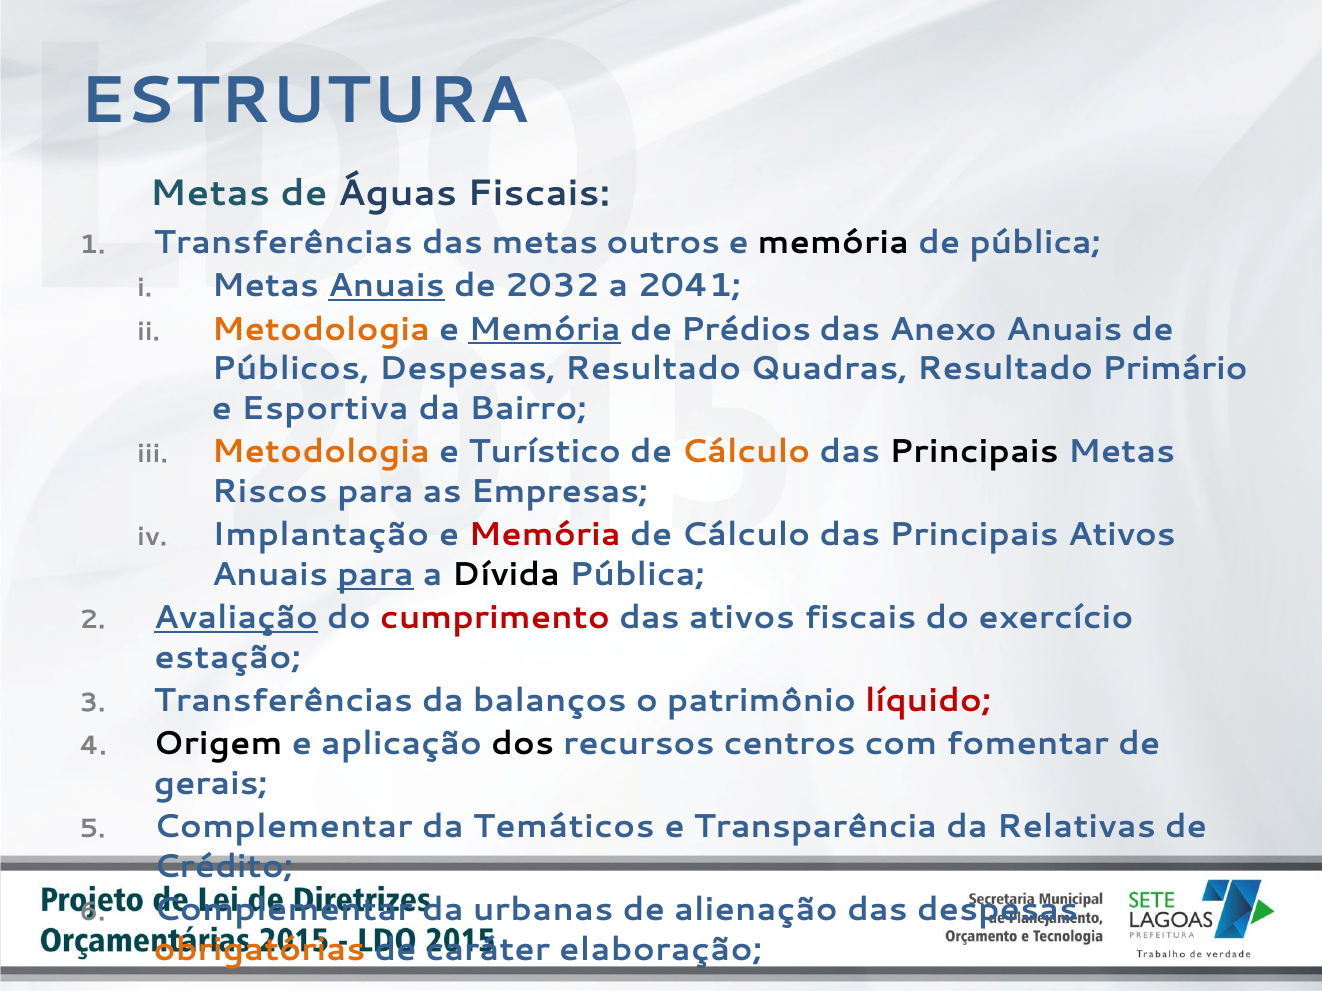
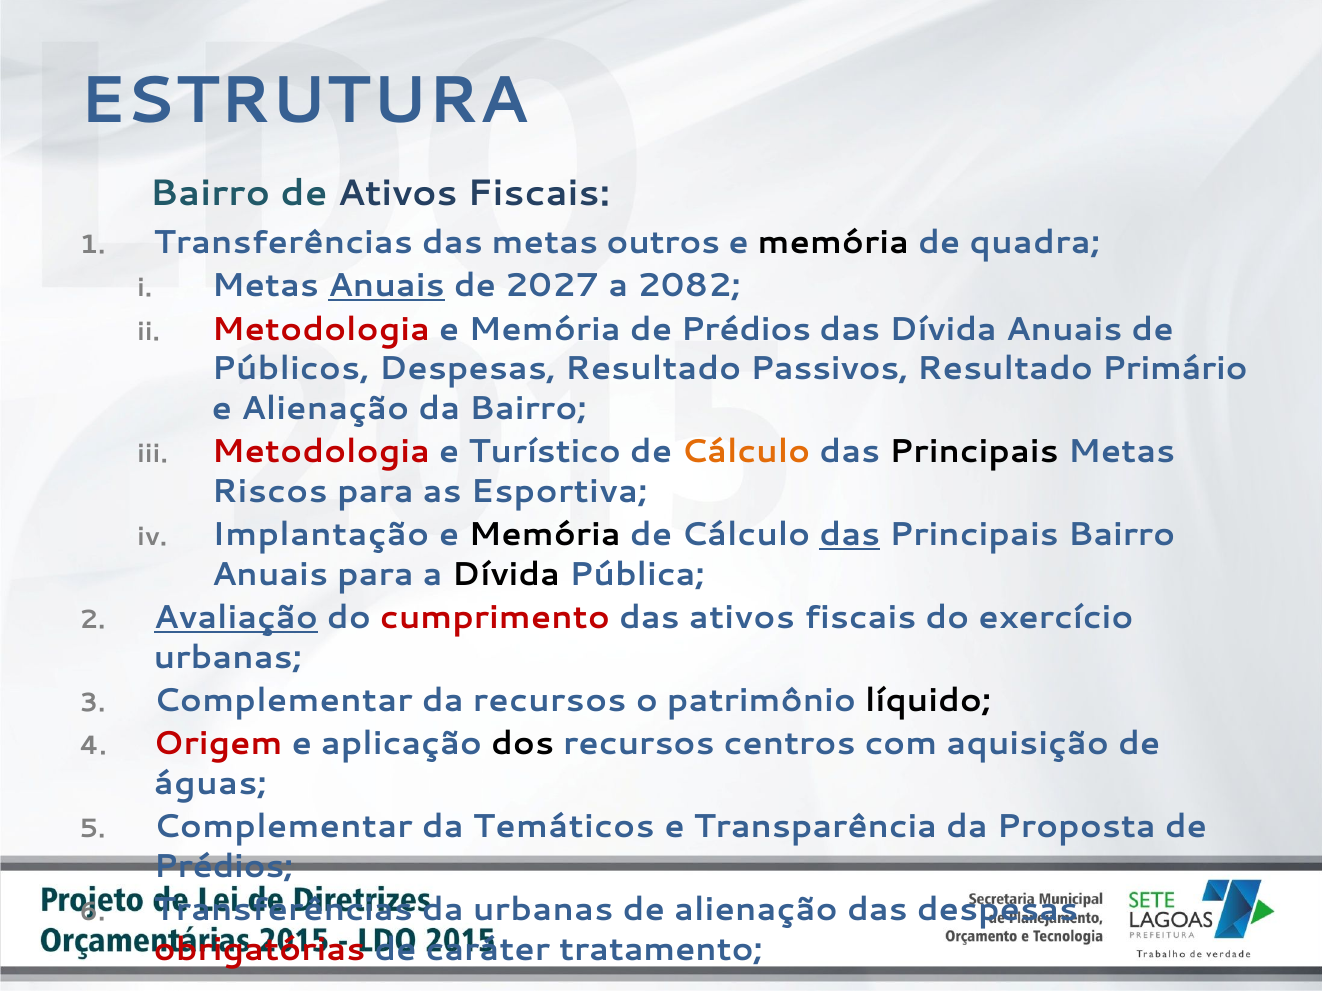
Metas: Metas -> Bairro (210, 194)
de Águas: Águas -> Ativos (398, 194)
de pública: pública -> quadra (1035, 243)
2032: 2032 -> 2027 (552, 286)
2041: 2041 -> 2082 (689, 286)
Metodologia colour: orange -> red (321, 329)
Memória underline: present -> none (545, 329)
das Anexo: Anexo -> Dívida (943, 329)
Quadras: Quadras -> Passivos (829, 369)
e Esportiva: Esportiva -> Alienação (325, 409)
Metodologia colour: orange -> red (321, 452)
Empresas: Empresas -> Esportiva (559, 492)
Memória colour: red -> black (545, 535)
das underline: none -> present (850, 535)
Principais Ativos: Ativos -> Bairro (1122, 535)
para underline: present -> none (375, 575)
estação: estação -> urbanas (228, 658)
Transferências: Transferências -> Complementar (283, 701)
da balanços: balanços -> recursos (550, 701)
líquido colour: red -> black (928, 701)
Origem colour: black -> red (218, 744)
fomentar: fomentar -> aquisição (1028, 744)
gerais: gerais -> águas (210, 784)
Relativas: Relativas -> Proposta (1076, 827)
Crédito: Crédito -> Prédios (224, 867)
Complementar: Complementar -> Transferências (283, 910)
obrigatórias colour: orange -> red (260, 950)
elaboração: elaboração -> tratamento (661, 950)
